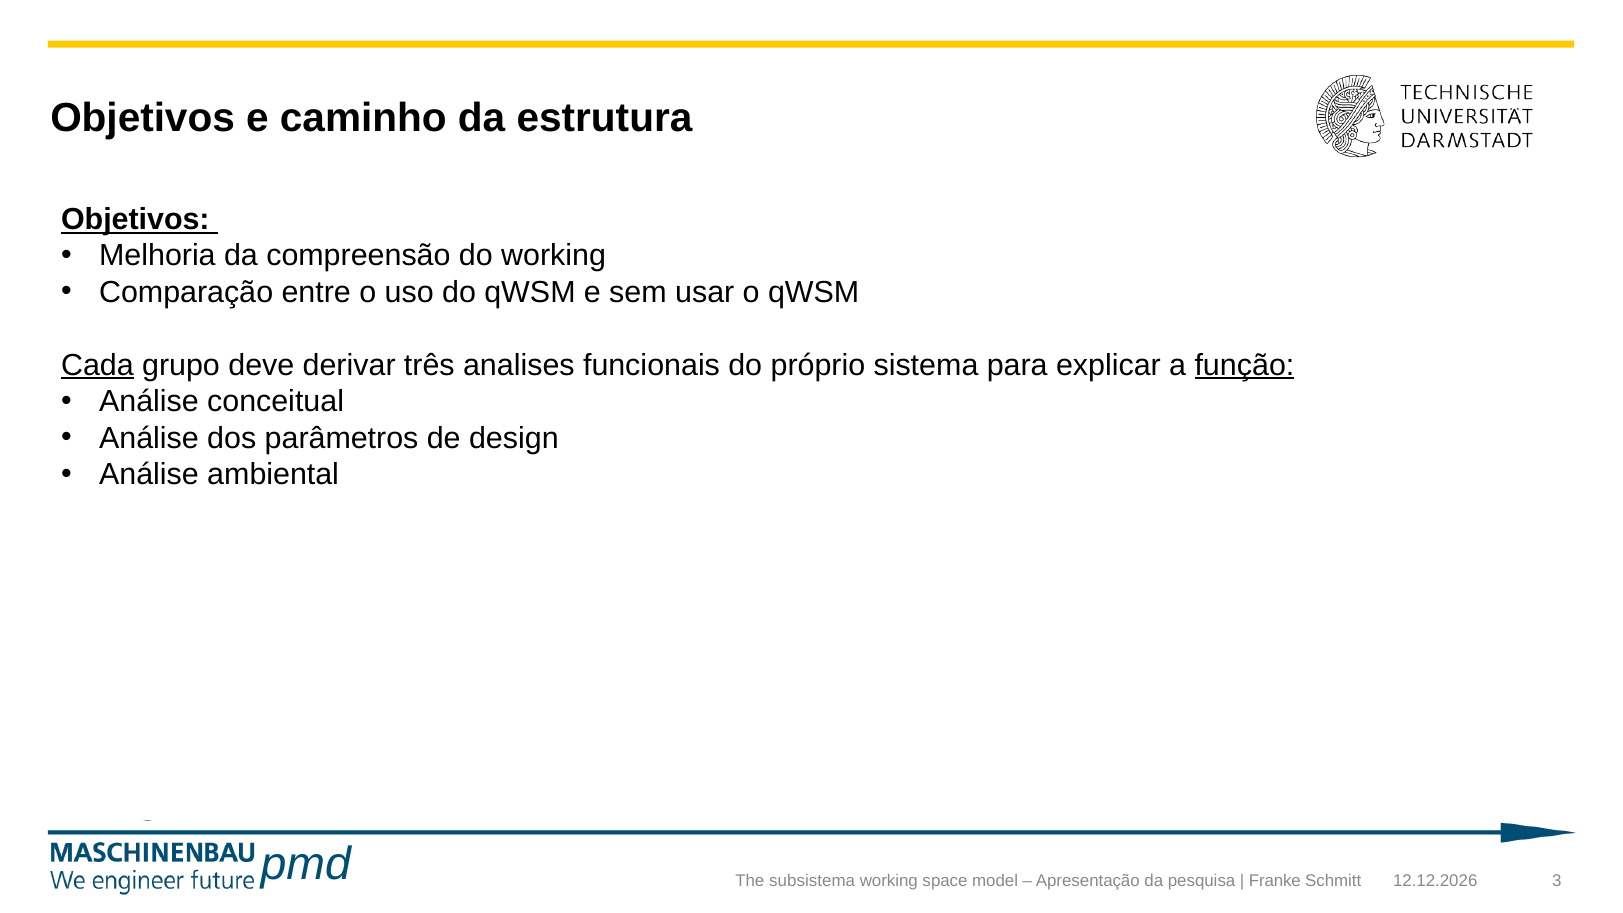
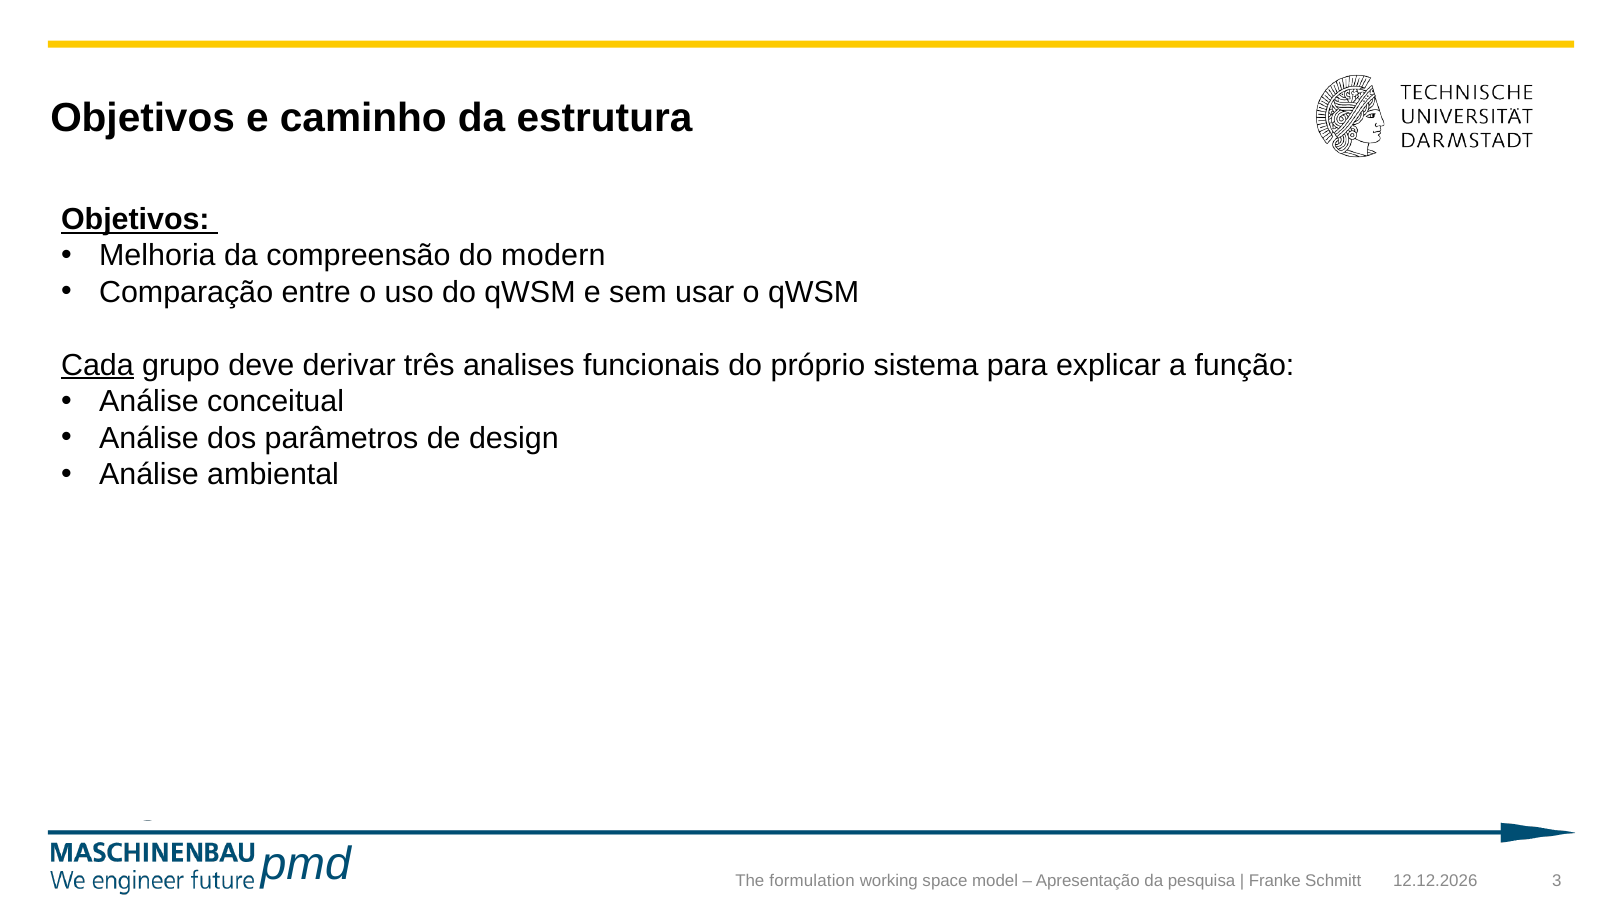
do working: working -> modern (553, 256)
função underline: present -> none (1244, 365)
subsistema: subsistema -> formulation (812, 880)
